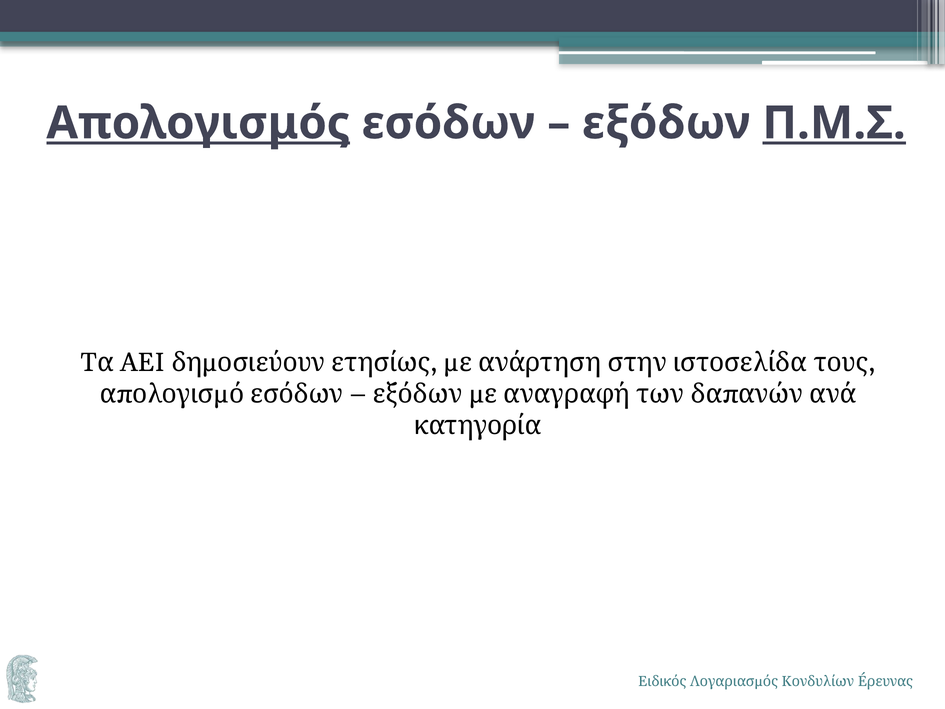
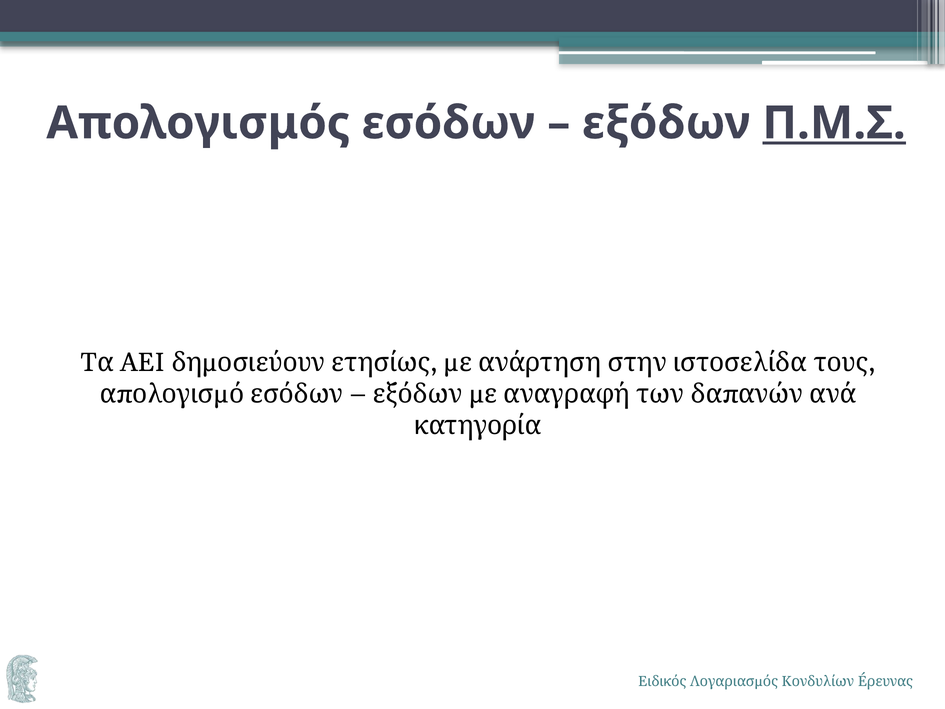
Απολογισμός underline: present -> none (198, 123)
